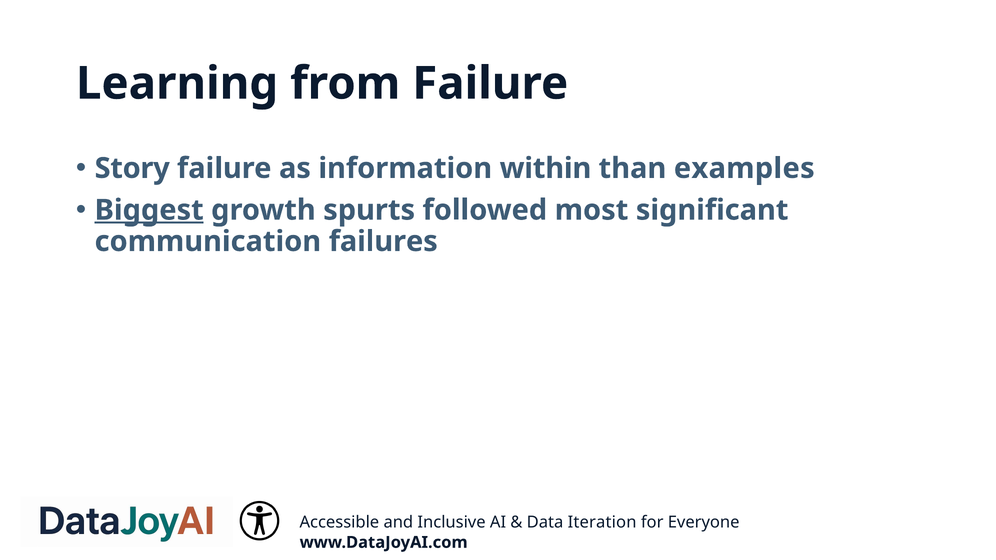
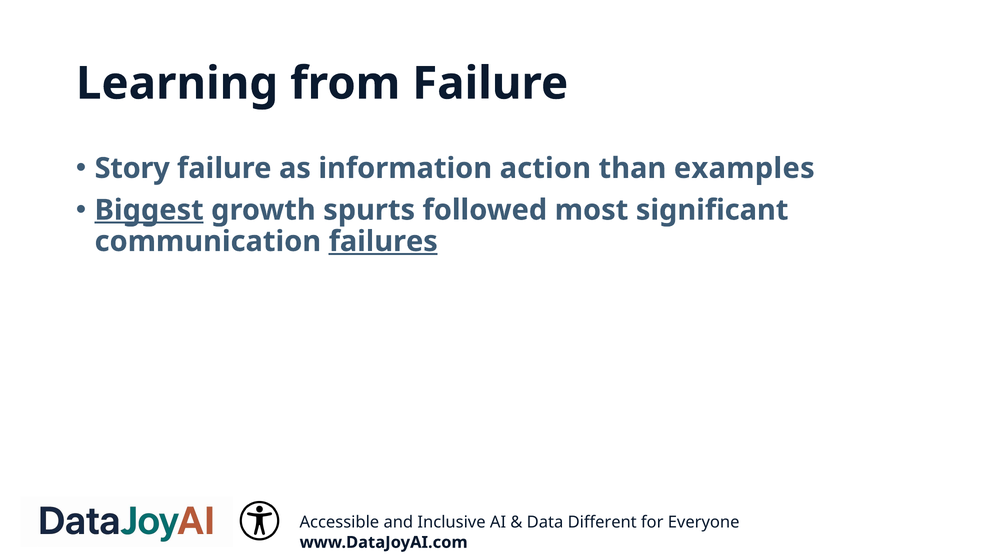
within: within -> action (545, 168)
failures underline: none -> present (383, 242)
Iteration: Iteration -> Different (602, 523)
